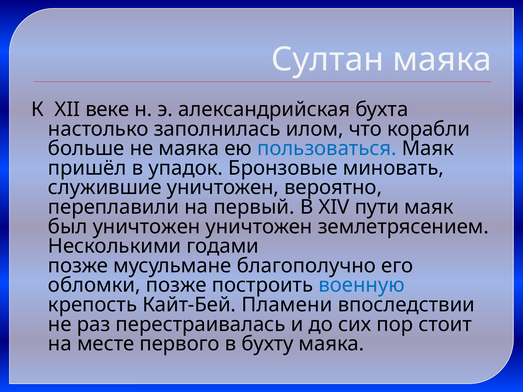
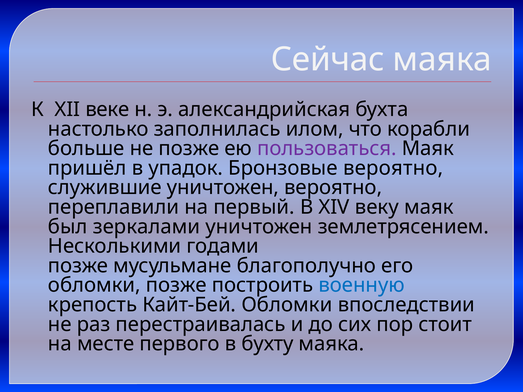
Султан: Султан -> Сейчас (328, 60)
не маяка: маяка -> позже (189, 149)
пользоваться colour: blue -> purple (327, 149)
Бронзовые миновать: миновать -> вероятно (393, 168)
пути: пути -> веку (377, 207)
был уничтожен: уничтожен -> зеркалами (146, 227)
Кайт-Бей Пламени: Пламени -> Обломки (287, 305)
